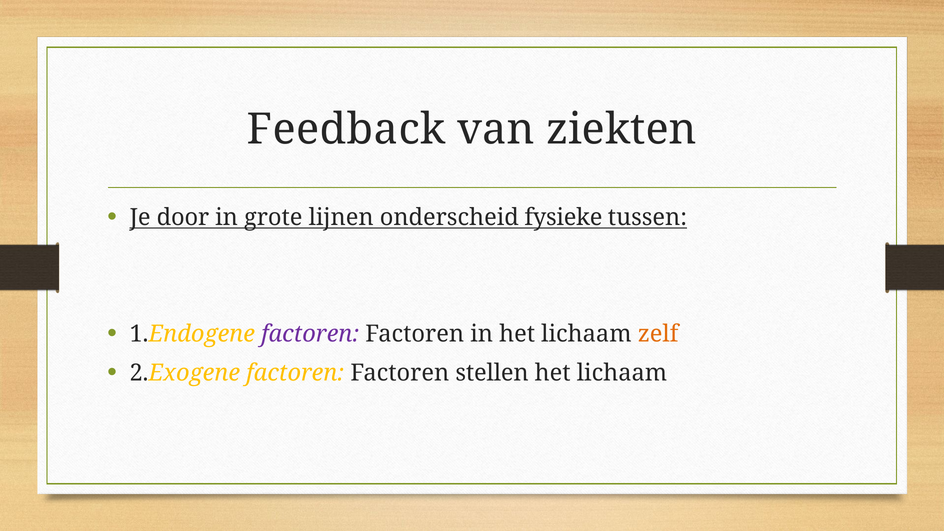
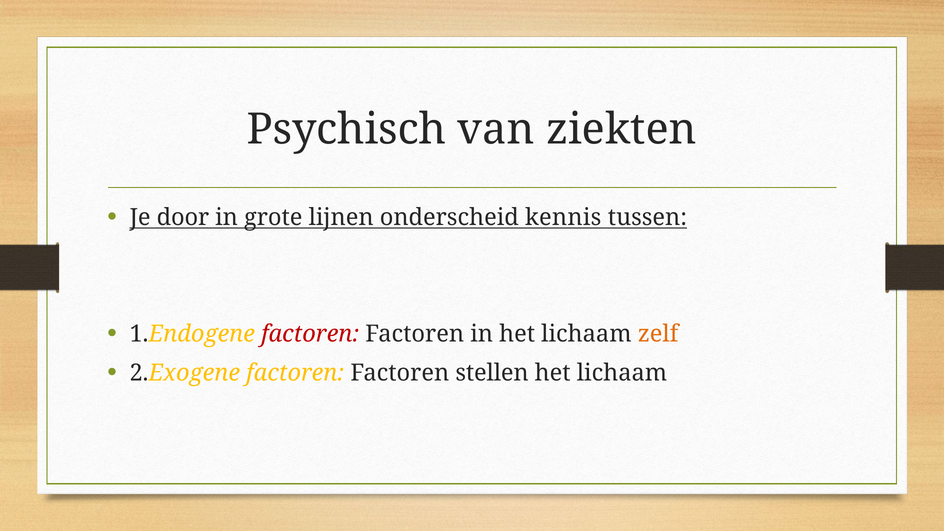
Feedback: Feedback -> Psychisch (347, 130)
fysieke: fysieke -> kennis (563, 217)
factoren colour: purple -> red (310, 334)
